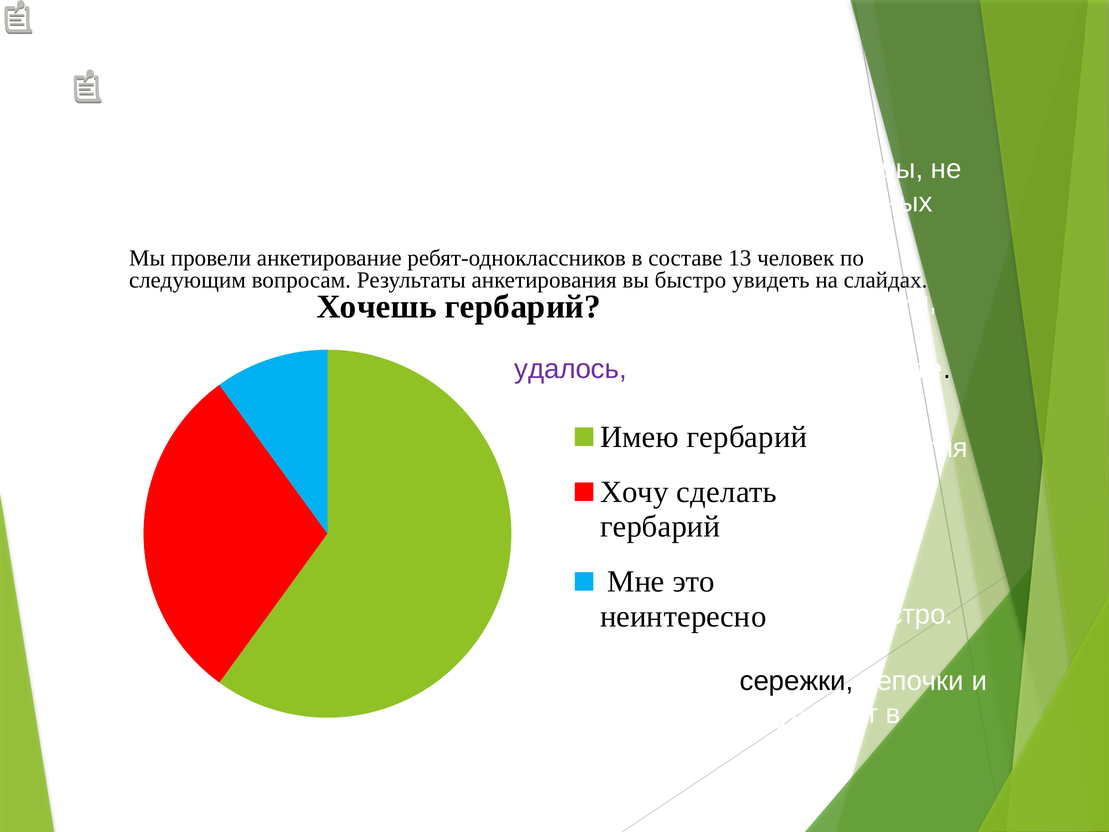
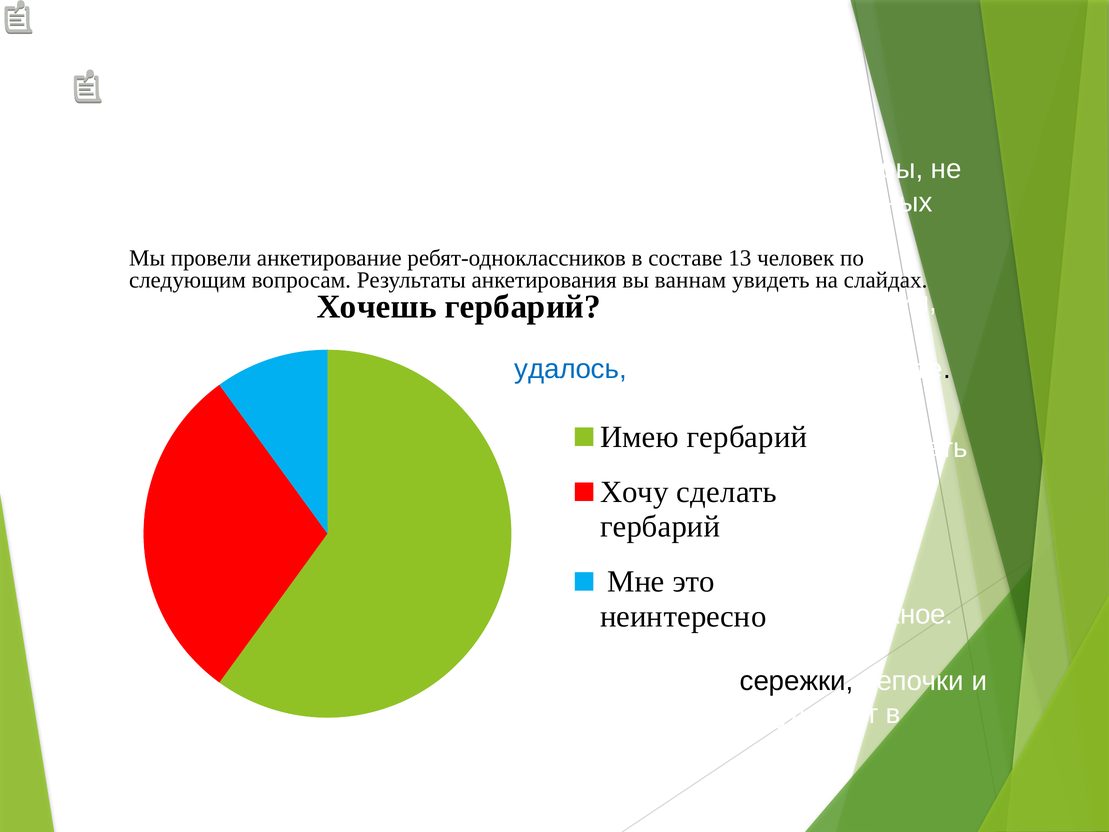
быстро: быстро -> ваннам (690, 280)
удалось colour: purple -> blue (571, 369)
или укрытия: укрытия -> сделать (916, 448)
10 быстро: быстро -> нужное (903, 614)
